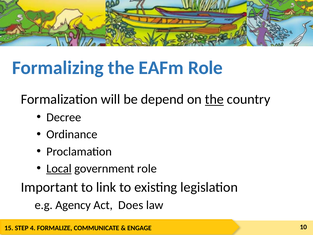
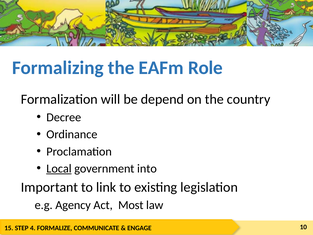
the underline: present -> none (214, 99)
government role: role -> into (147, 168)
Does: Does -> Most (131, 205)
